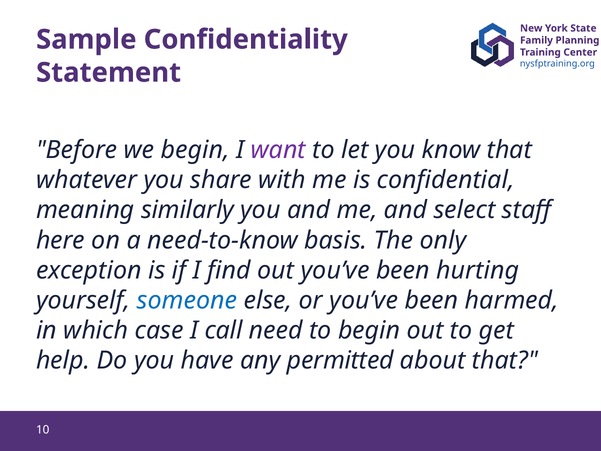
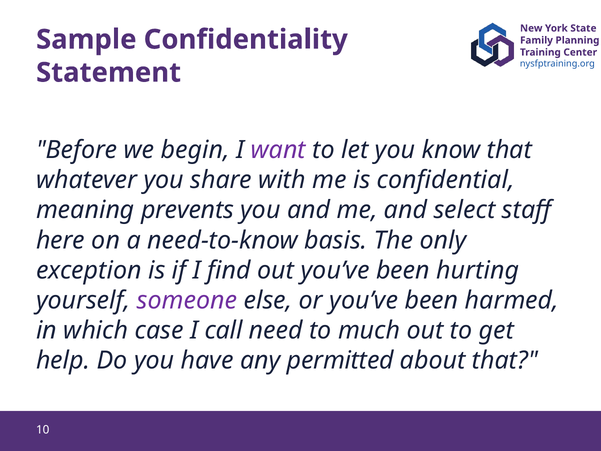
similarly: similarly -> prevents (188, 210)
someone colour: blue -> purple (187, 300)
to begin: begin -> much (369, 330)
